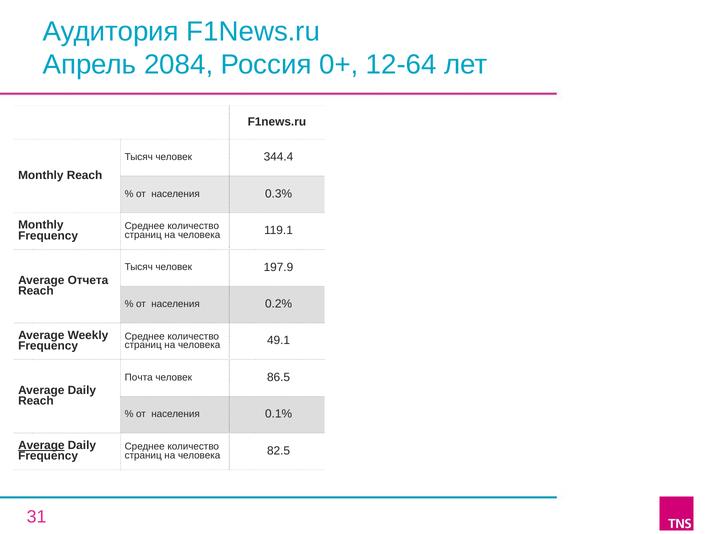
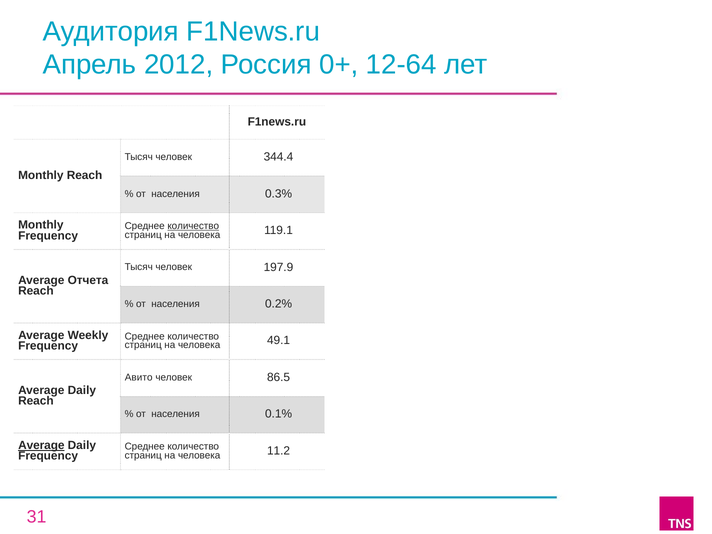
2084: 2084 -> 2012 (179, 65)
количество underline: none -> present (193, 226)
Почта: Почта -> Авито (139, 377)
82.5: 82.5 -> 11.2 (279, 451)
